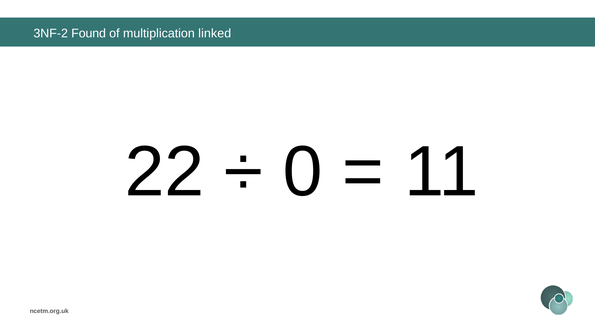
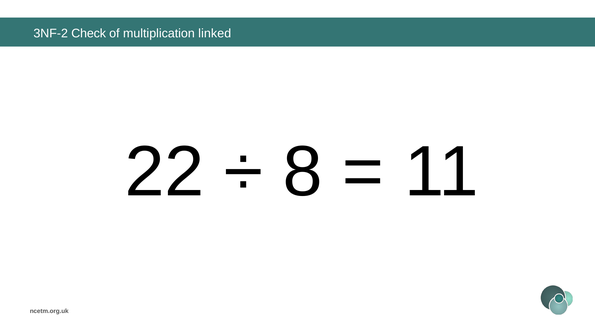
Found: Found -> Check (89, 33)
0: 0 -> 8 (303, 172)
